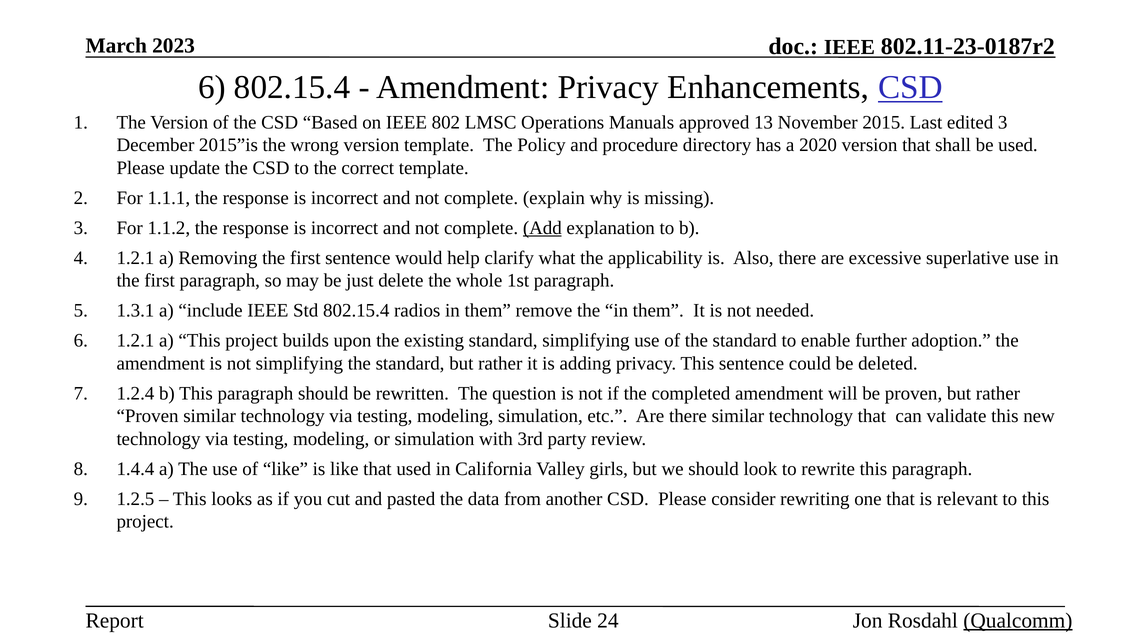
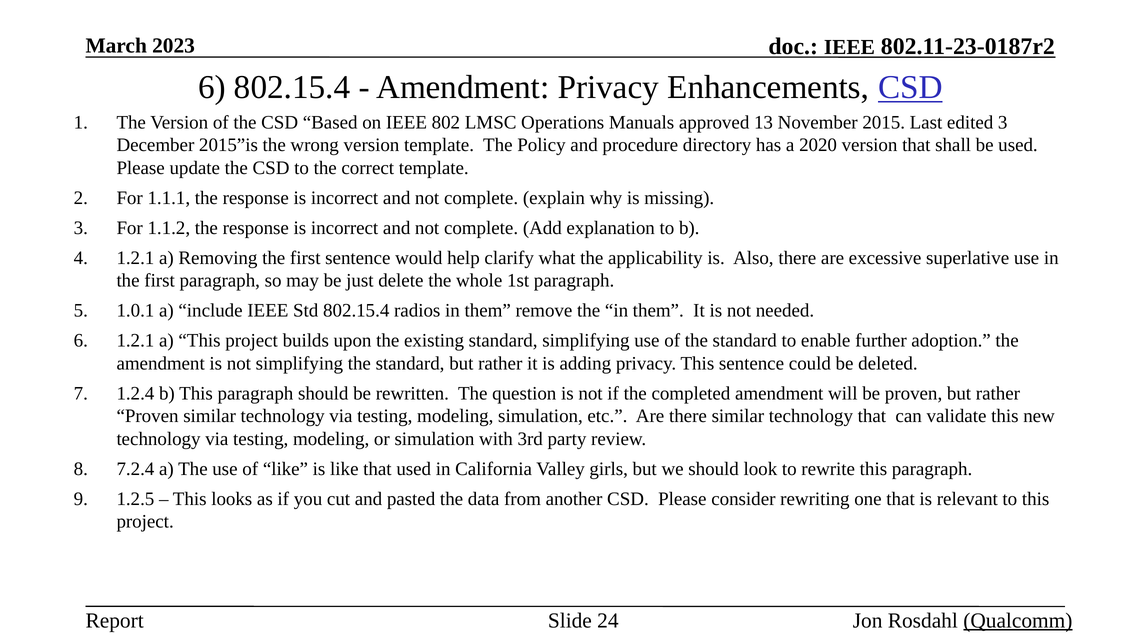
Add underline: present -> none (542, 228)
1.3.1: 1.3.1 -> 1.0.1 (135, 311)
1.4.4: 1.4.4 -> 7.2.4 (135, 469)
